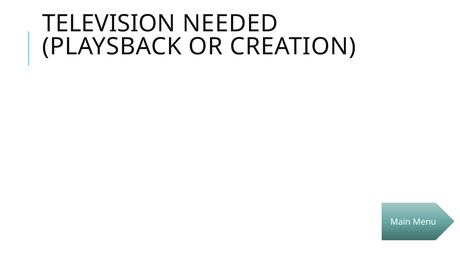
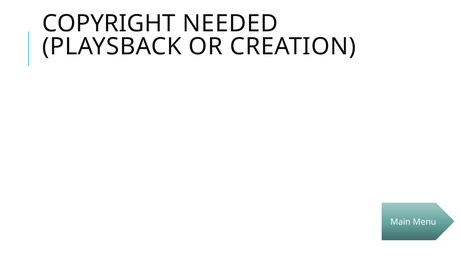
TELEVISION: TELEVISION -> COPYRIGHT (109, 23)
